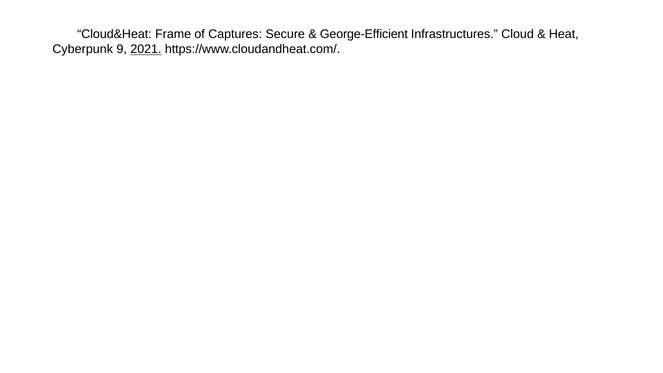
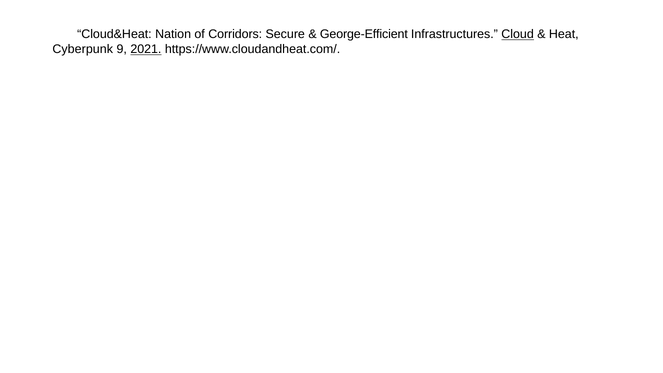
Frame: Frame -> Nation (173, 34)
Captures: Captures -> Corridors (235, 34)
Cloud underline: none -> present (518, 34)
